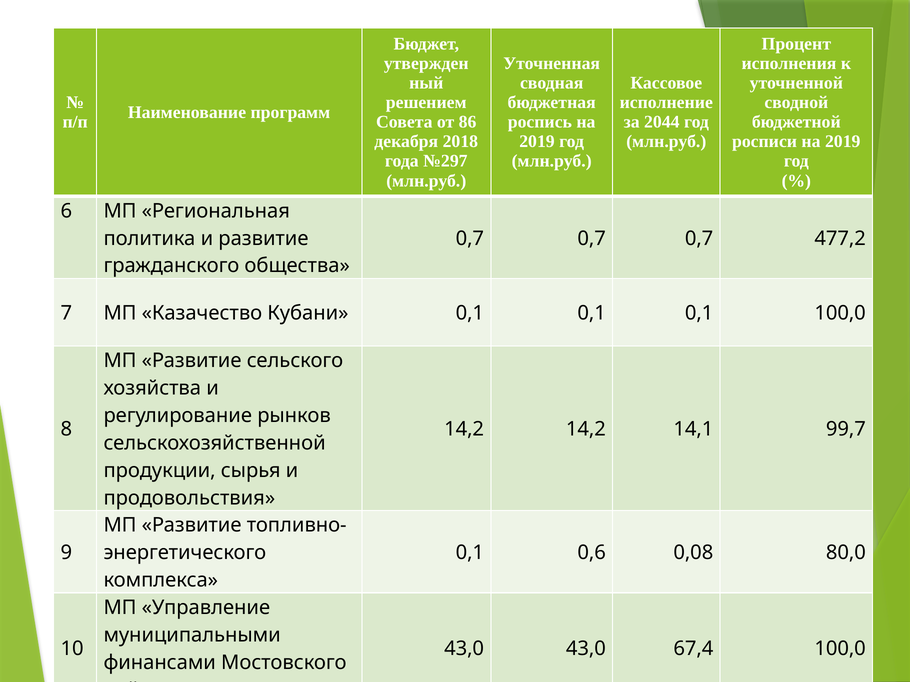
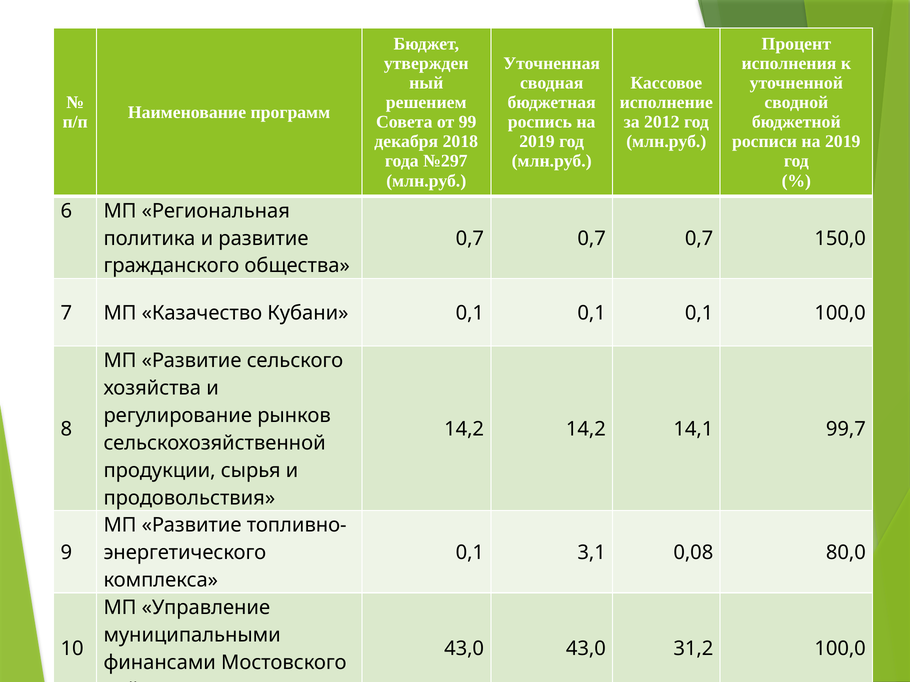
86: 86 -> 99 (468, 122)
2044: 2044 -> 2012 (662, 122)
477,2: 477,2 -> 150,0 (840, 239)
0,6: 0,6 -> 3,1 (592, 553)
67,4: 67,4 -> 31,2 (693, 649)
